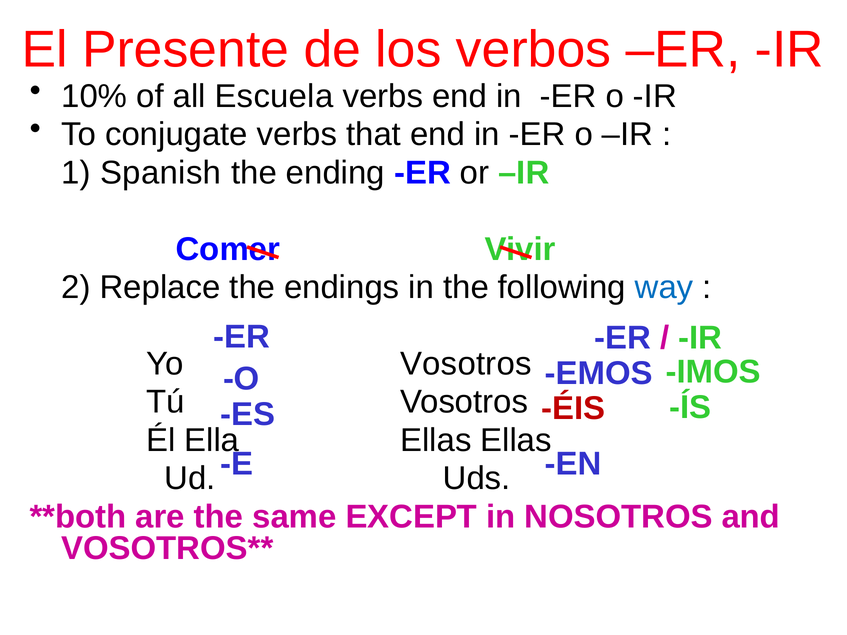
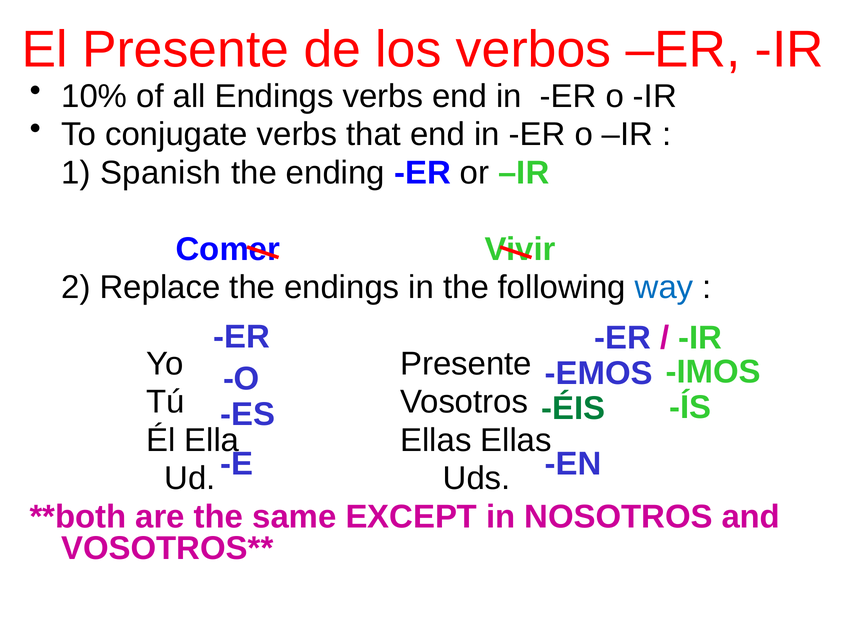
all Escuela: Escuela -> Endings (274, 96)
Yo Vosotros: Vosotros -> Presente (466, 364)
ÉIS colour: red -> green (573, 409)
